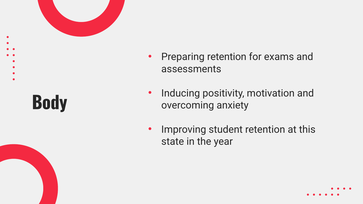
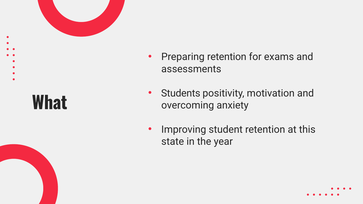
Inducing: Inducing -> Students (181, 93)
Body: Body -> What (50, 103)
